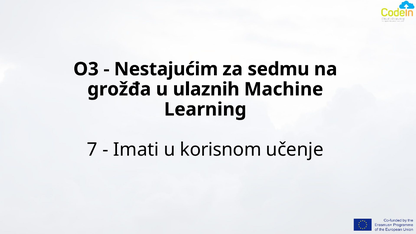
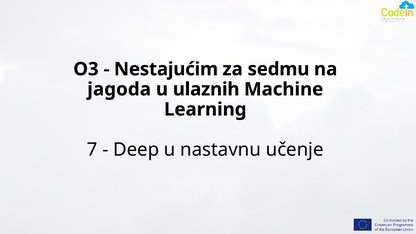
grožđa: grožđa -> jagoda (119, 89)
Imati: Imati -> Deep (136, 150)
korisnom: korisnom -> nastavnu (221, 150)
